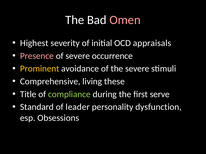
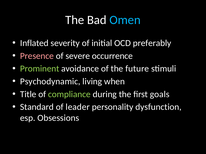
Omen colour: pink -> light blue (125, 20)
Highest: Highest -> Inflated (34, 43)
appraisals: appraisals -> preferably (152, 43)
Prominent colour: yellow -> light green (40, 69)
the severe: severe -> future (137, 69)
Comprehensive: Comprehensive -> Psychodynamic (50, 82)
these: these -> when (114, 82)
serve: serve -> goals (160, 95)
